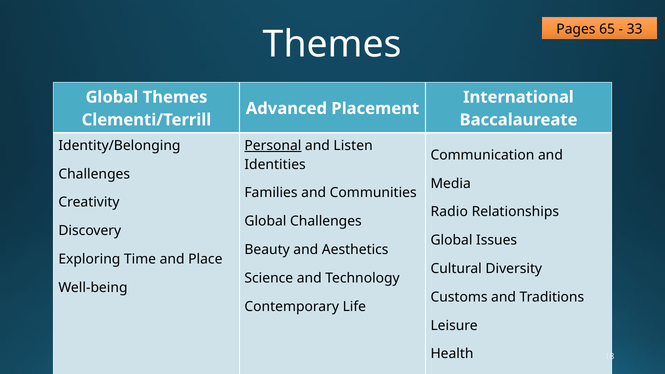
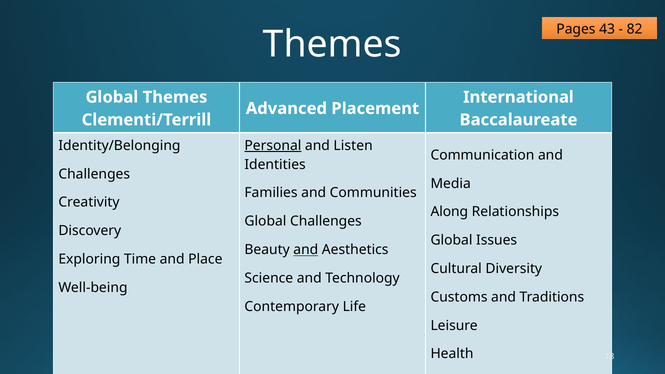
65: 65 -> 43 (607, 29)
33: 33 -> 82 (635, 29)
Radio: Radio -> Along (449, 212)
and underline: none -> present (306, 250)
